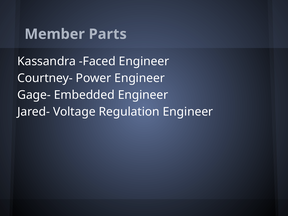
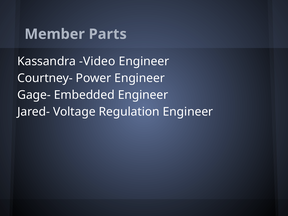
Faced: Faced -> Video (97, 61)
